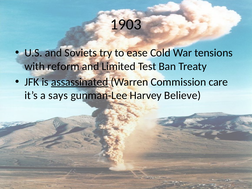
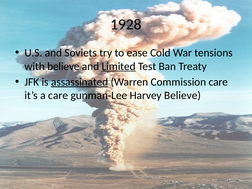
1903: 1903 -> 1928 (126, 24)
with reform: reform -> believe (63, 66)
Limited underline: none -> present (119, 66)
a says: says -> care (58, 95)
